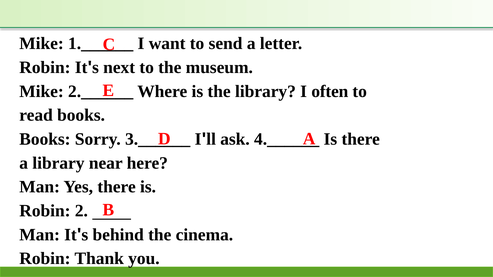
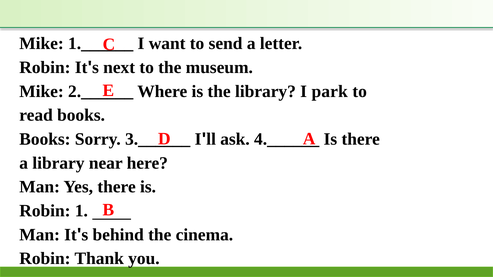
often: often -> park (330, 91)
2: 2 -> 1 (81, 211)
